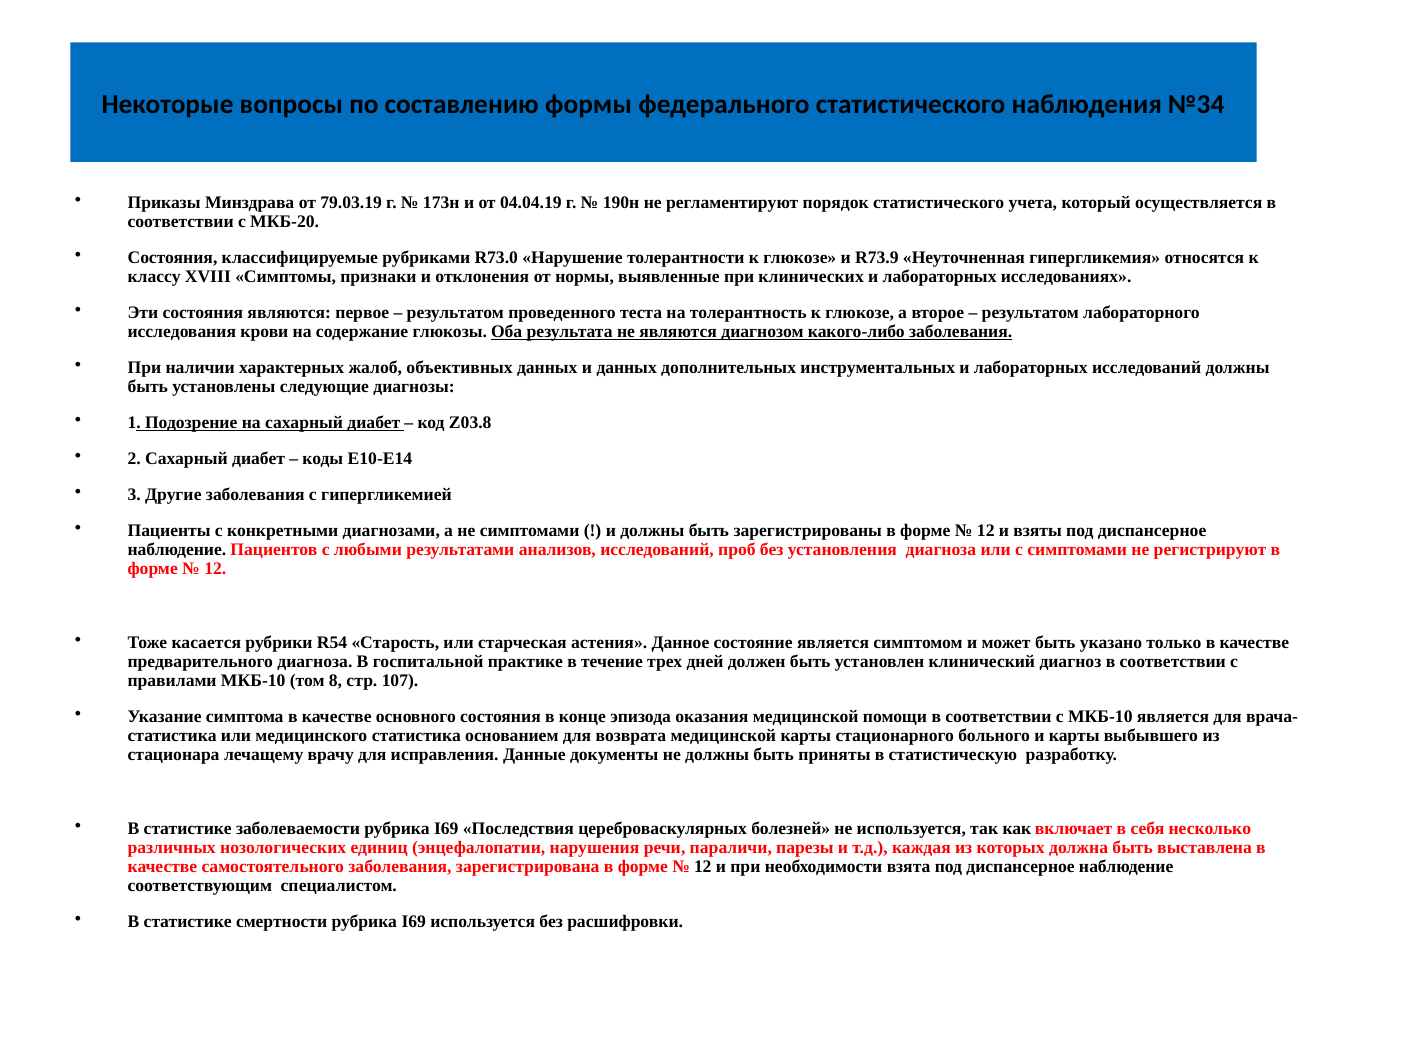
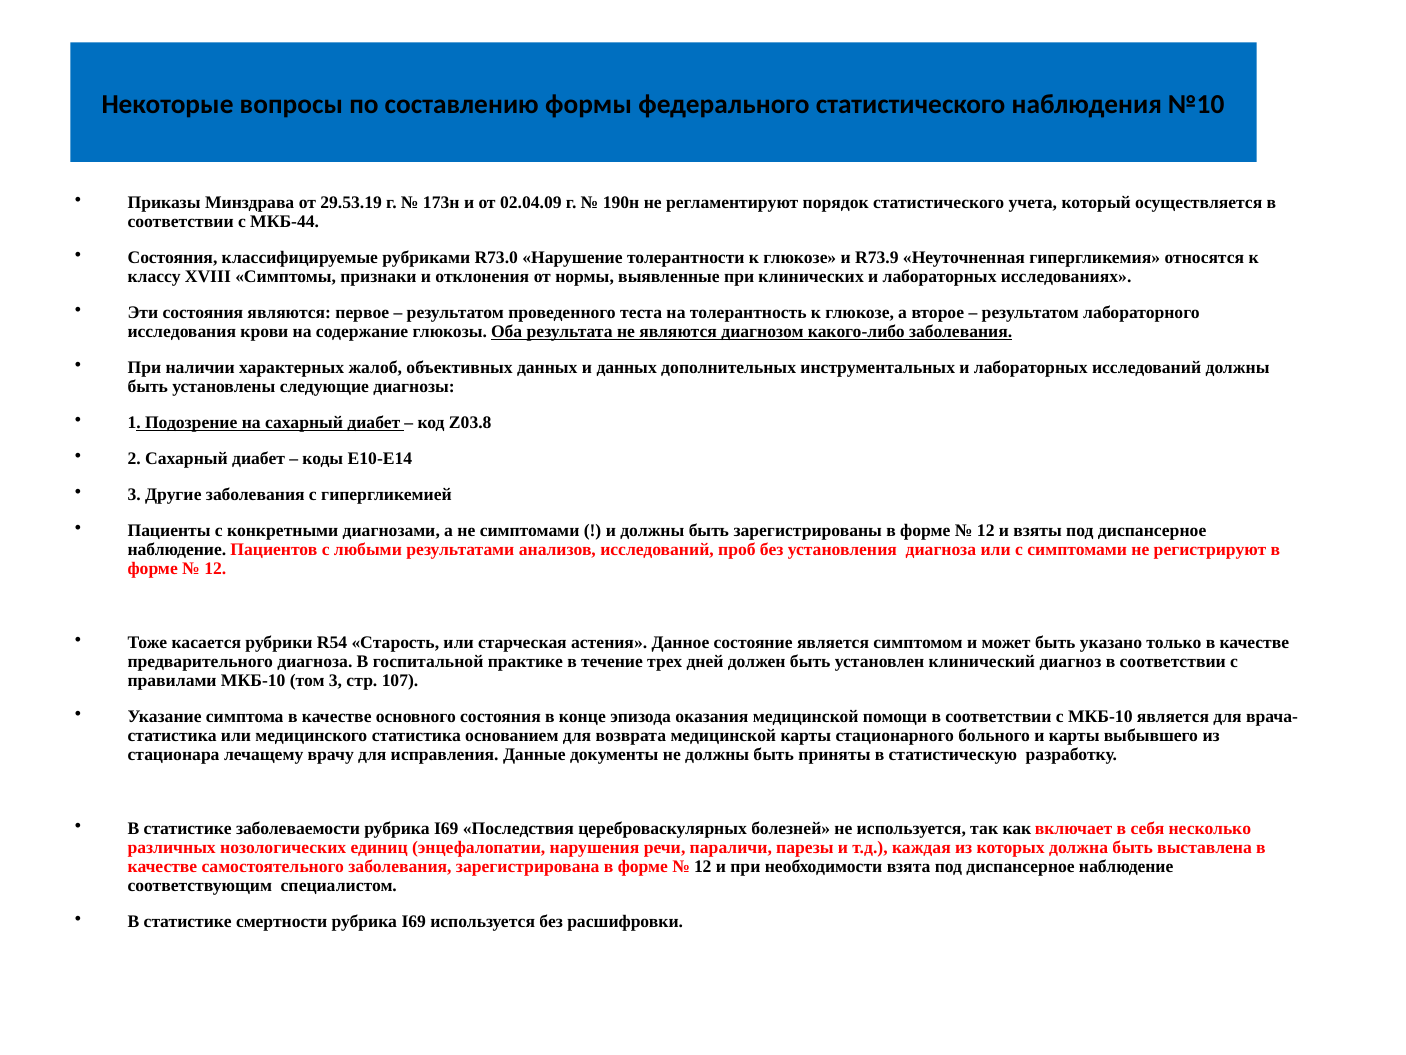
№34: №34 -> №10 (1196, 104)
79.03.19: 79.03.19 -> 29.53.19 (351, 203)
04.04.19: 04.04.19 -> 02.04.09 (531, 203)
МКБ-20: МКБ-20 -> МКБ-44 (285, 222)
том 8: 8 -> 3 (335, 681)
